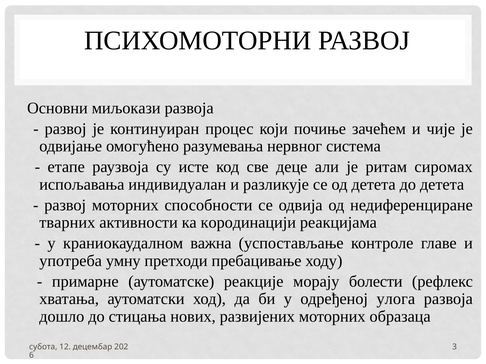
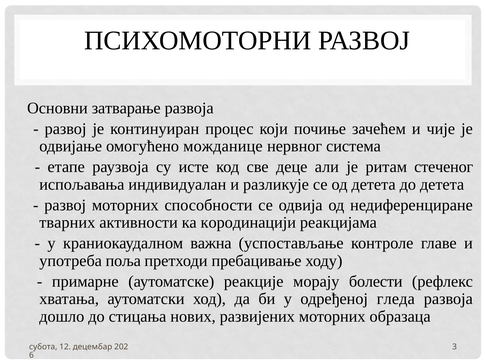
миљокази: миљокази -> затварање (126, 108)
разумевања: разумевања -> можданице (223, 146)
сиромах: сиромах -> стеченог (444, 167)
умну: умну -> поља (123, 261)
улога: улога -> гледа (396, 299)
